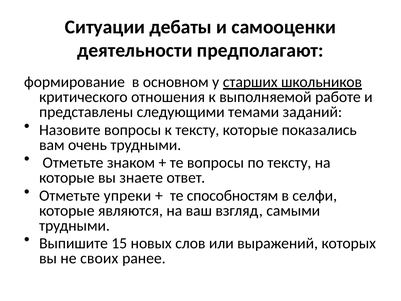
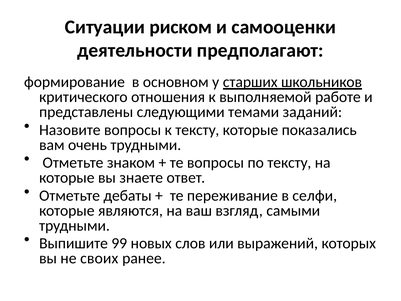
дебаты: дебаты -> риском (181, 27)
упреки: упреки -> дебаты (128, 195)
способностям: способностям -> переживание (232, 195)
15: 15 -> 99 (119, 243)
